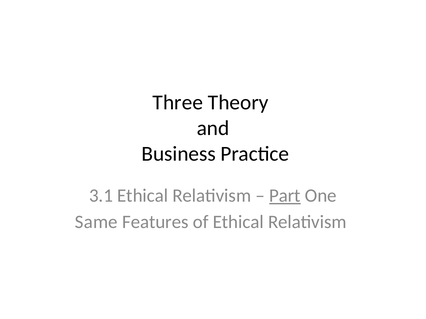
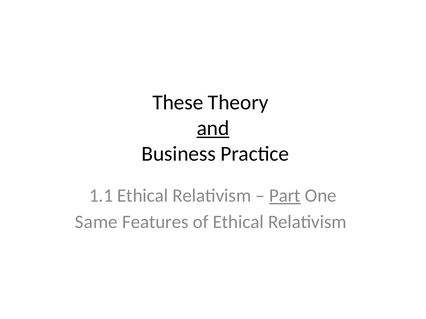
Three: Three -> These (178, 103)
and underline: none -> present (213, 128)
3.1: 3.1 -> 1.1 (101, 196)
